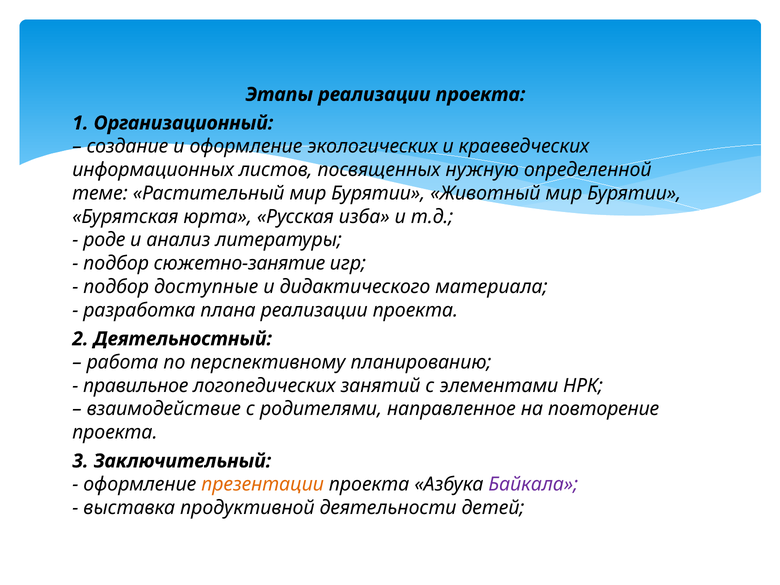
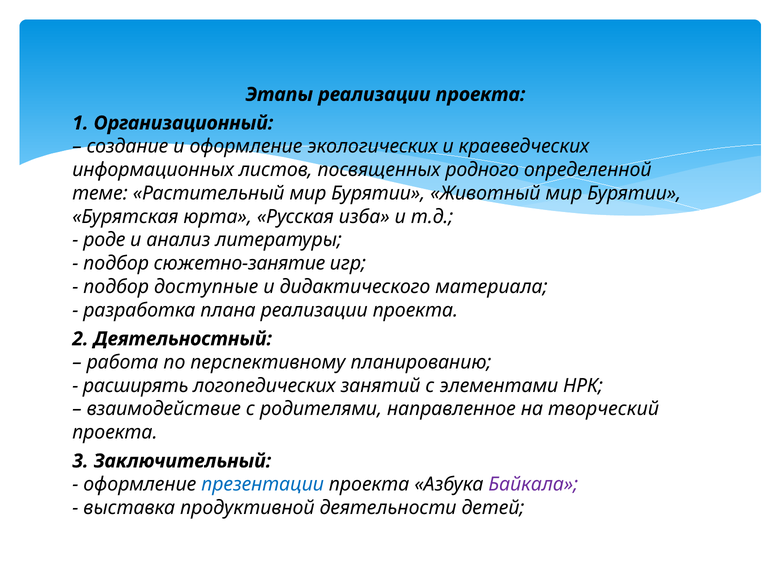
нужную: нужную -> родного (482, 170)
правильное: правильное -> расширять (136, 386)
повторение: повторение -> творческий (604, 409)
презентации colour: orange -> blue (263, 484)
